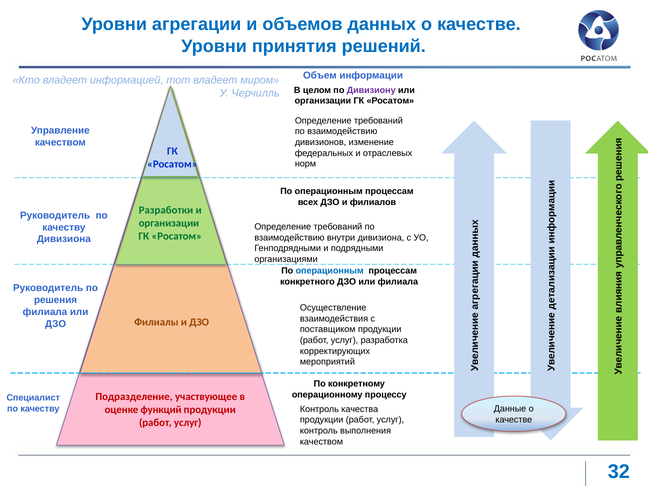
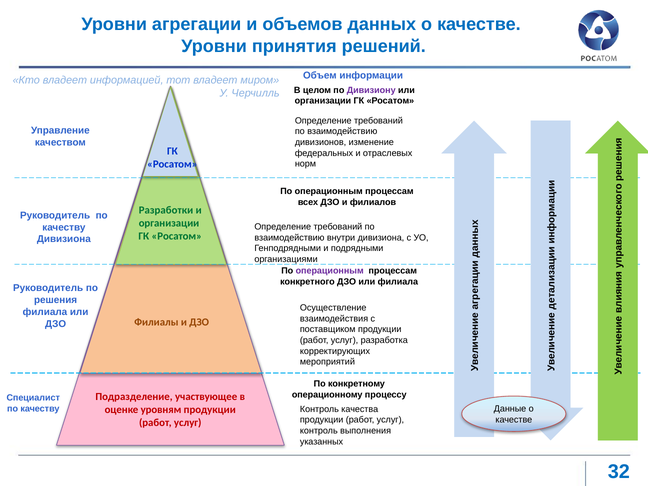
операционным colour: blue -> purple (330, 271)
функций: функций -> уровням (161, 410)
качеством: качеством -> указанных (322, 442)
